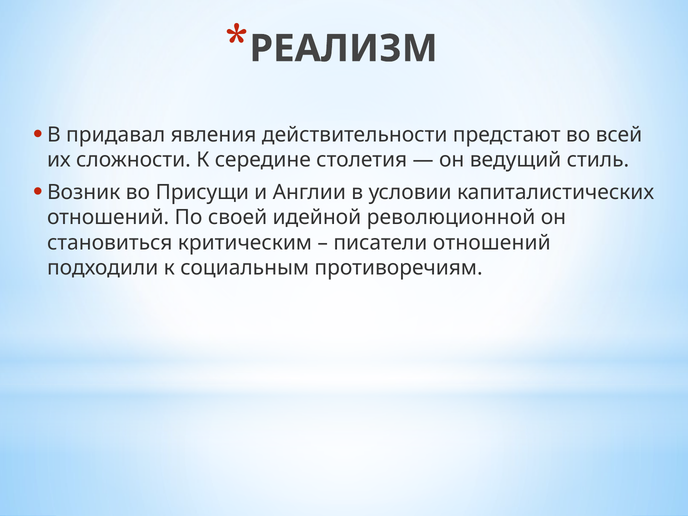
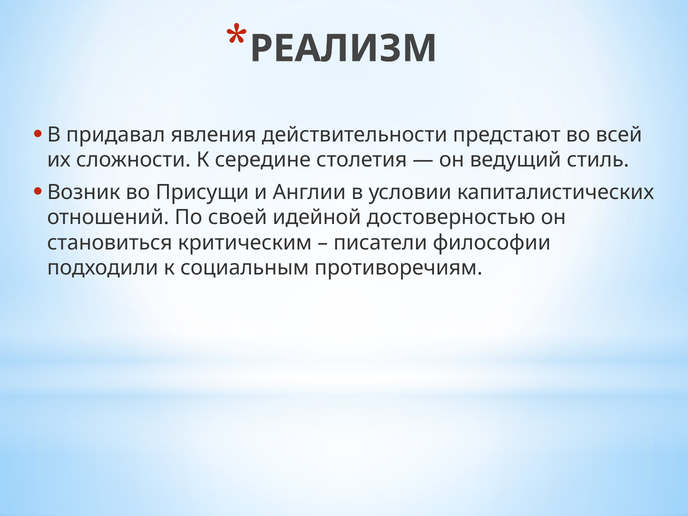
революционной: революционной -> достоверностью (451, 217)
писатели отношений: отношений -> философии (492, 243)
